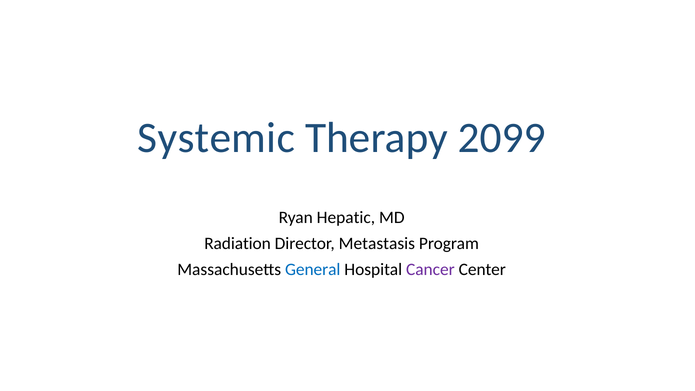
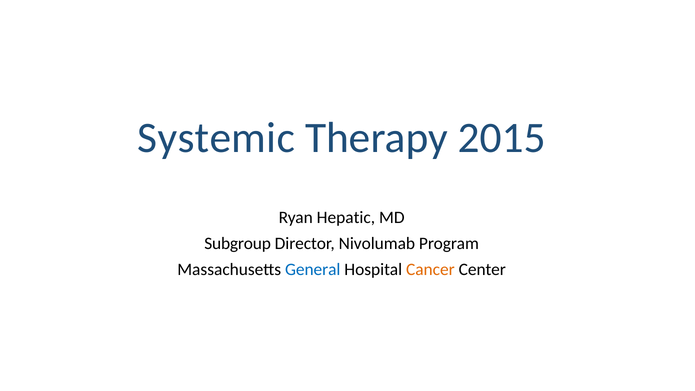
2099: 2099 -> 2015 (502, 138)
Radiation: Radiation -> Subgroup (238, 243)
Metastasis: Metastasis -> Nivolumab (377, 243)
Cancer colour: purple -> orange (430, 269)
